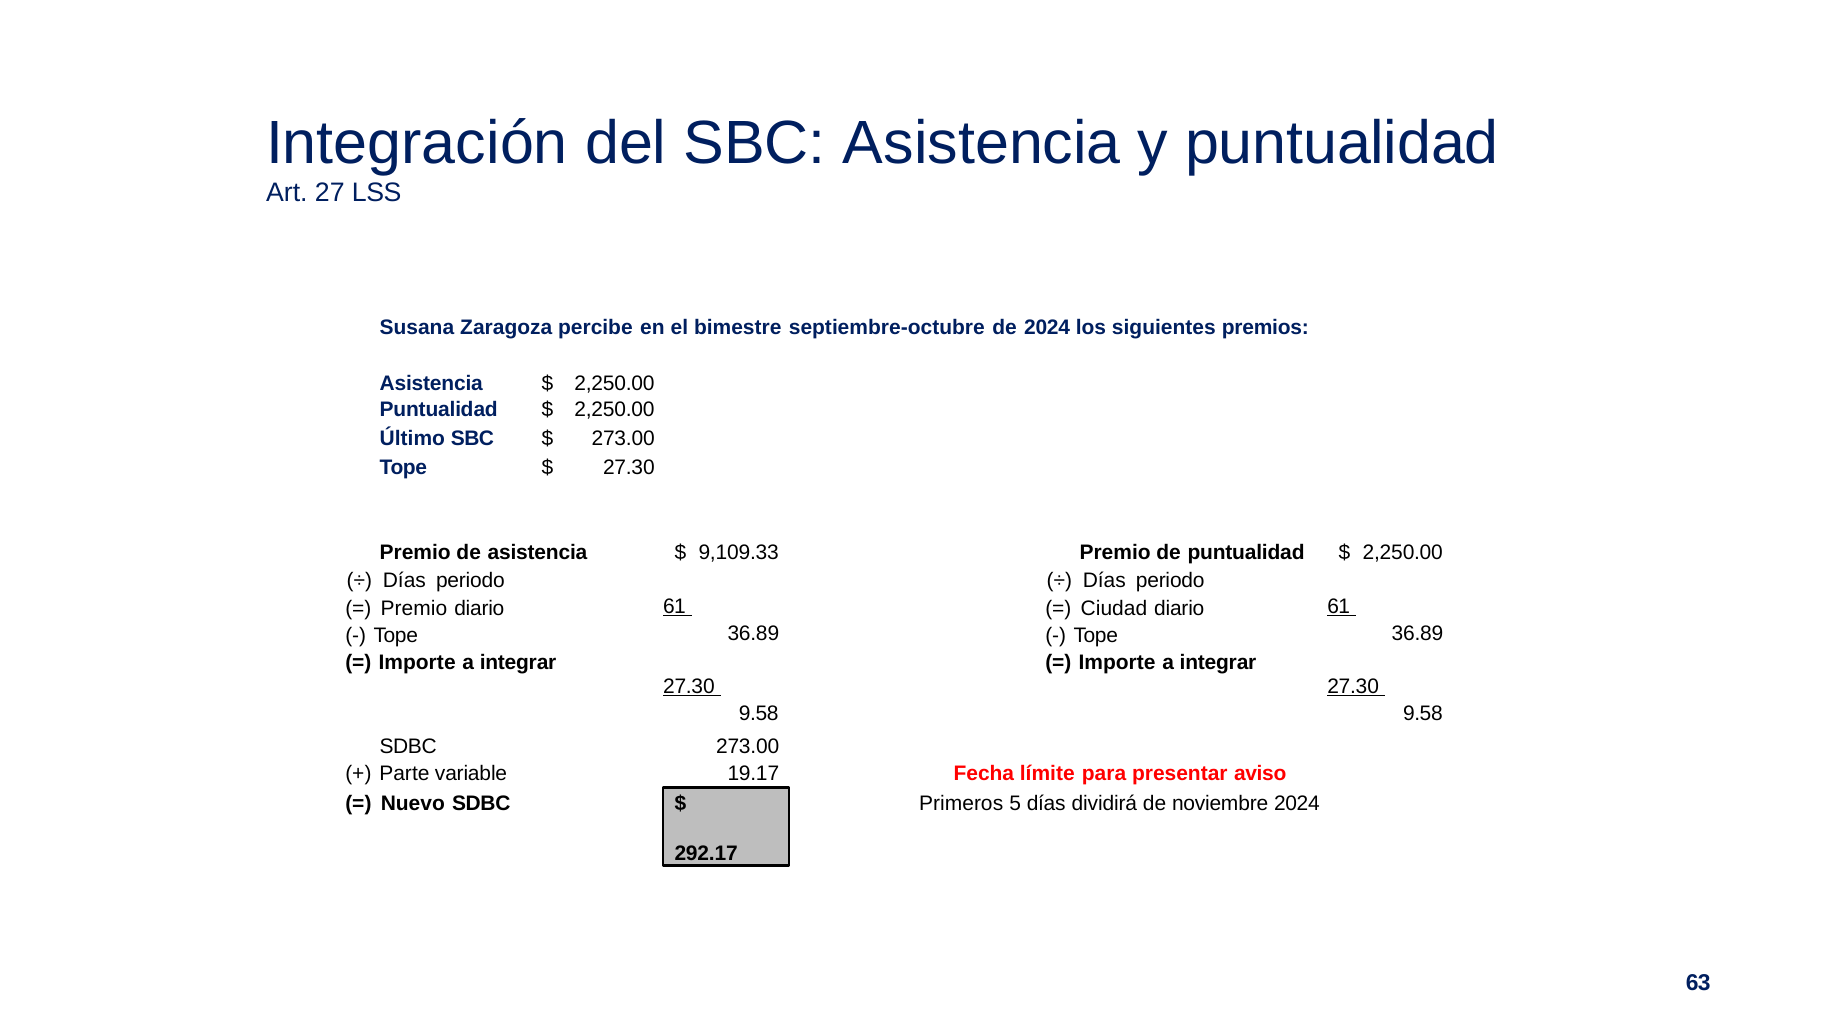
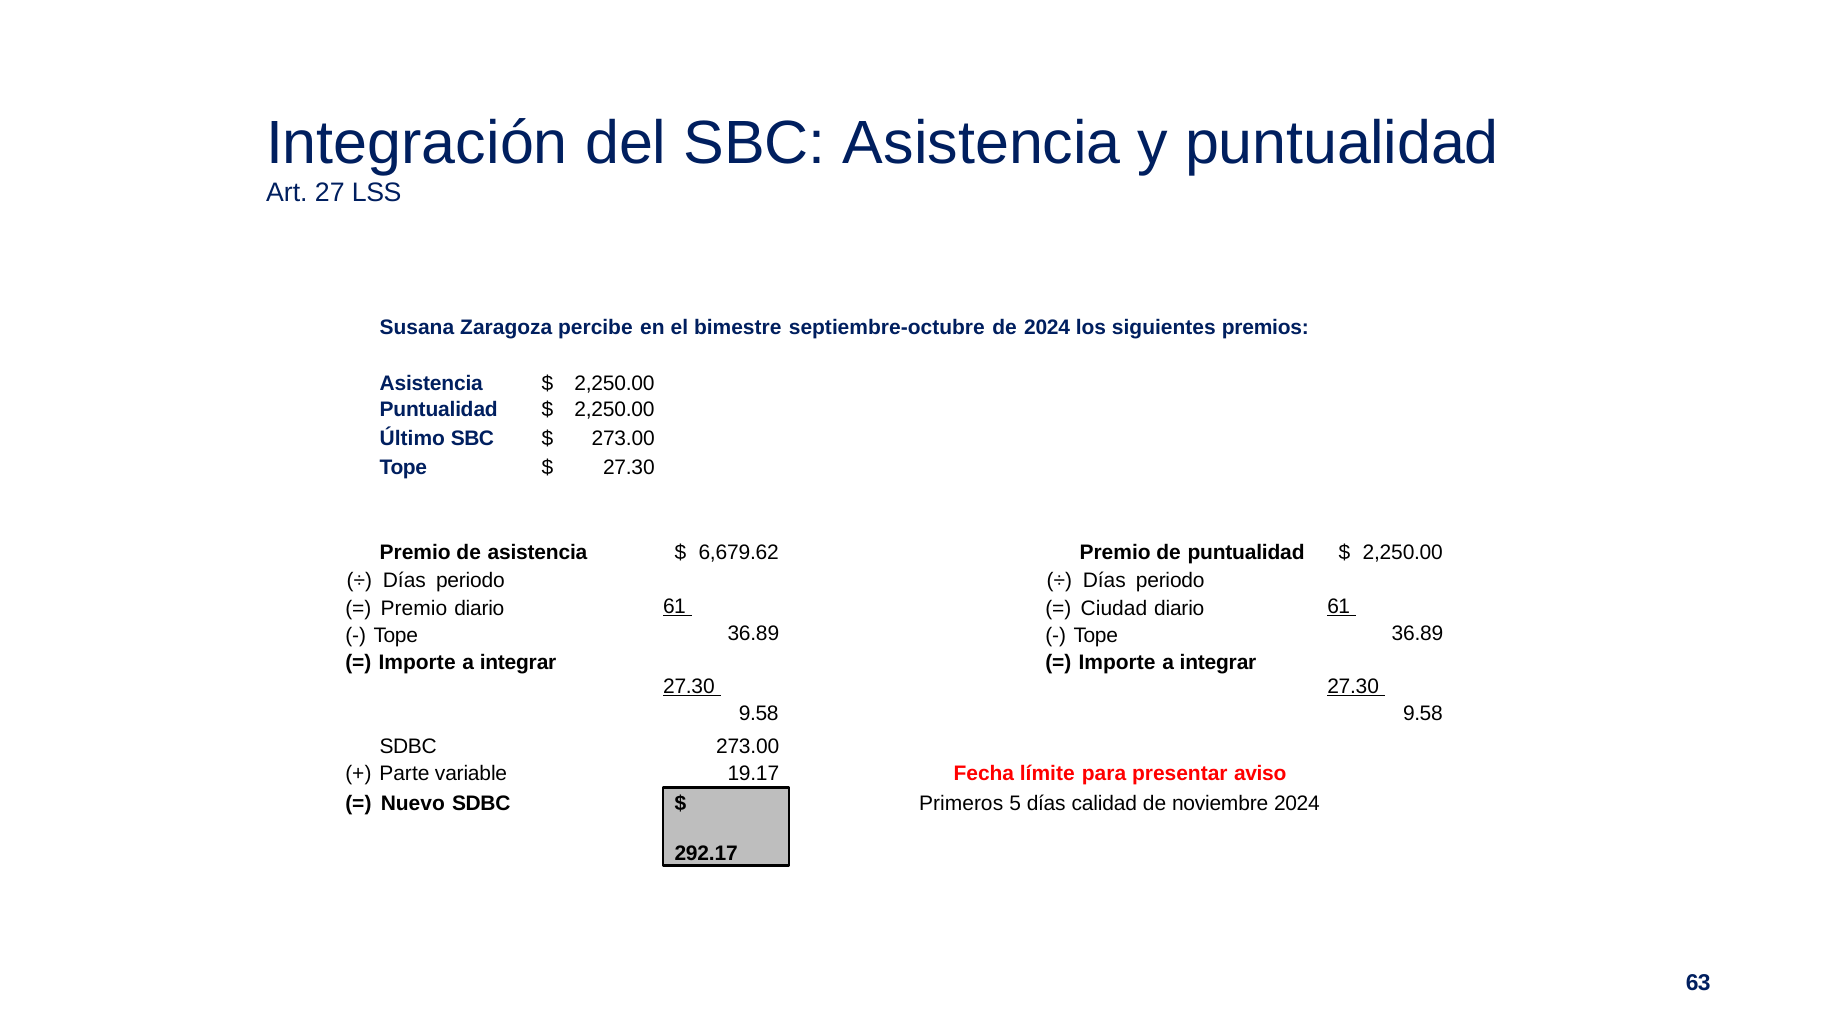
9,109.33: 9,109.33 -> 6,679.62 (739, 552)
dividirá: dividirá -> calidad (1104, 803)
